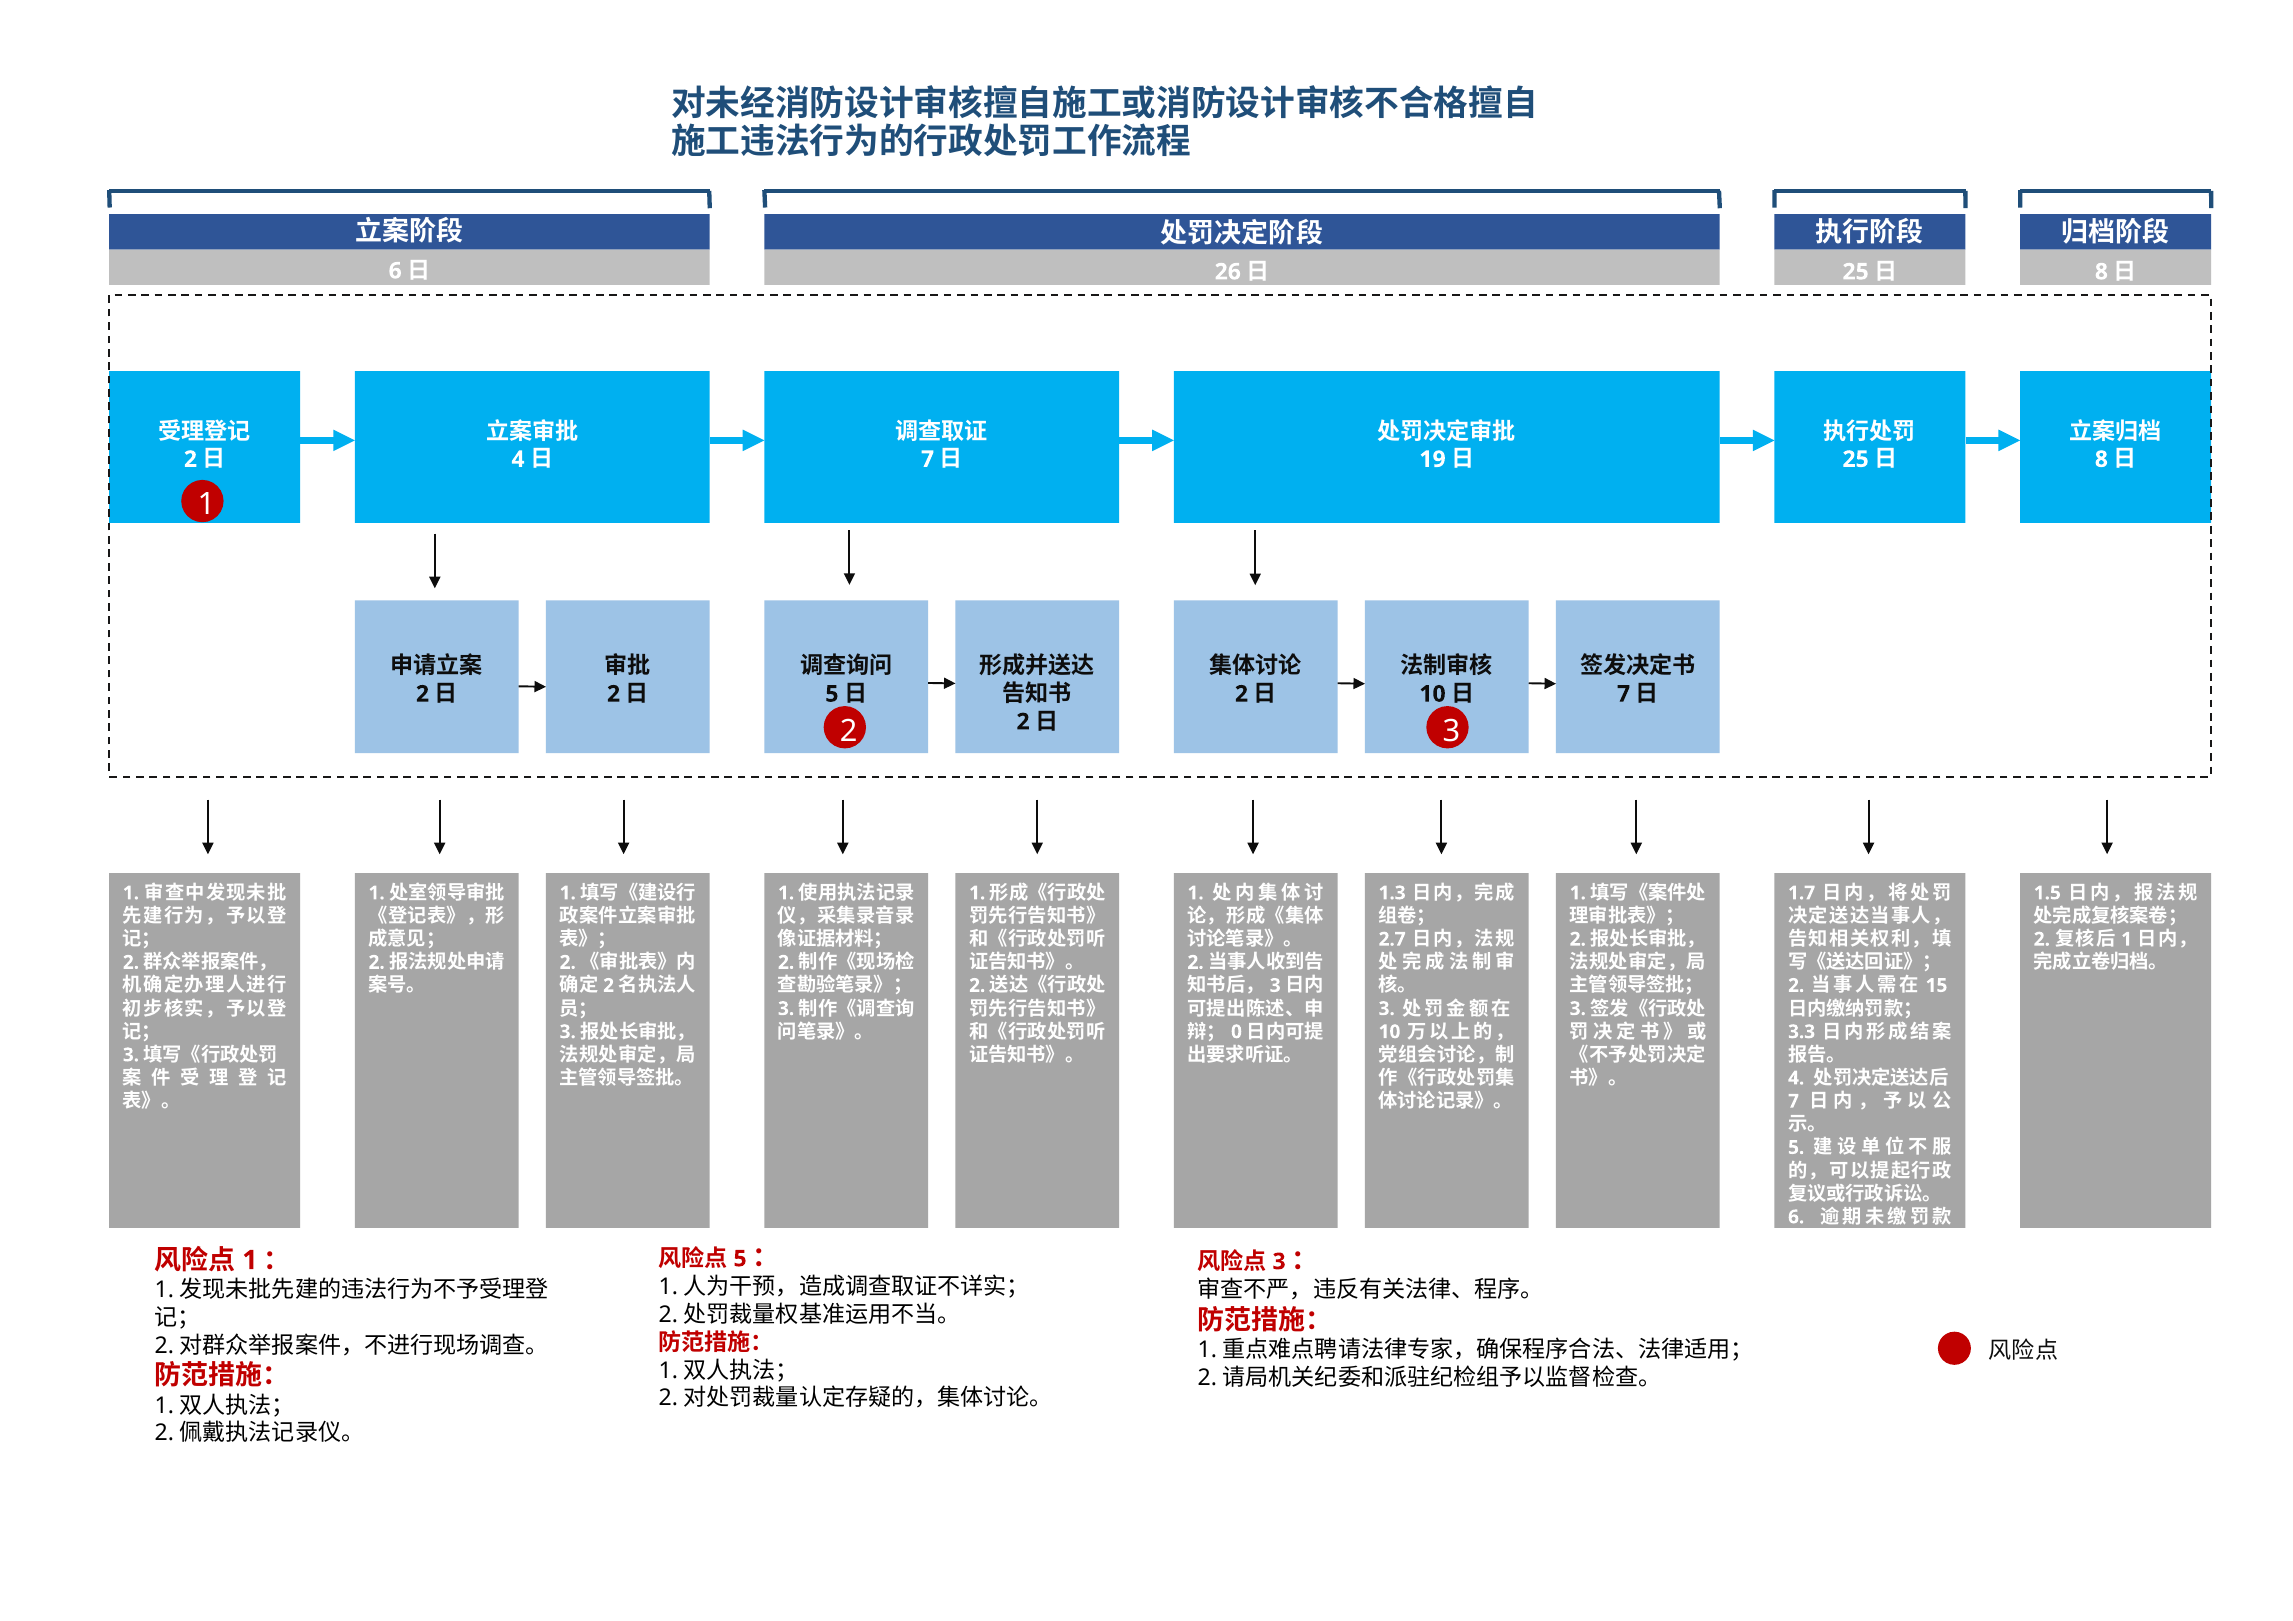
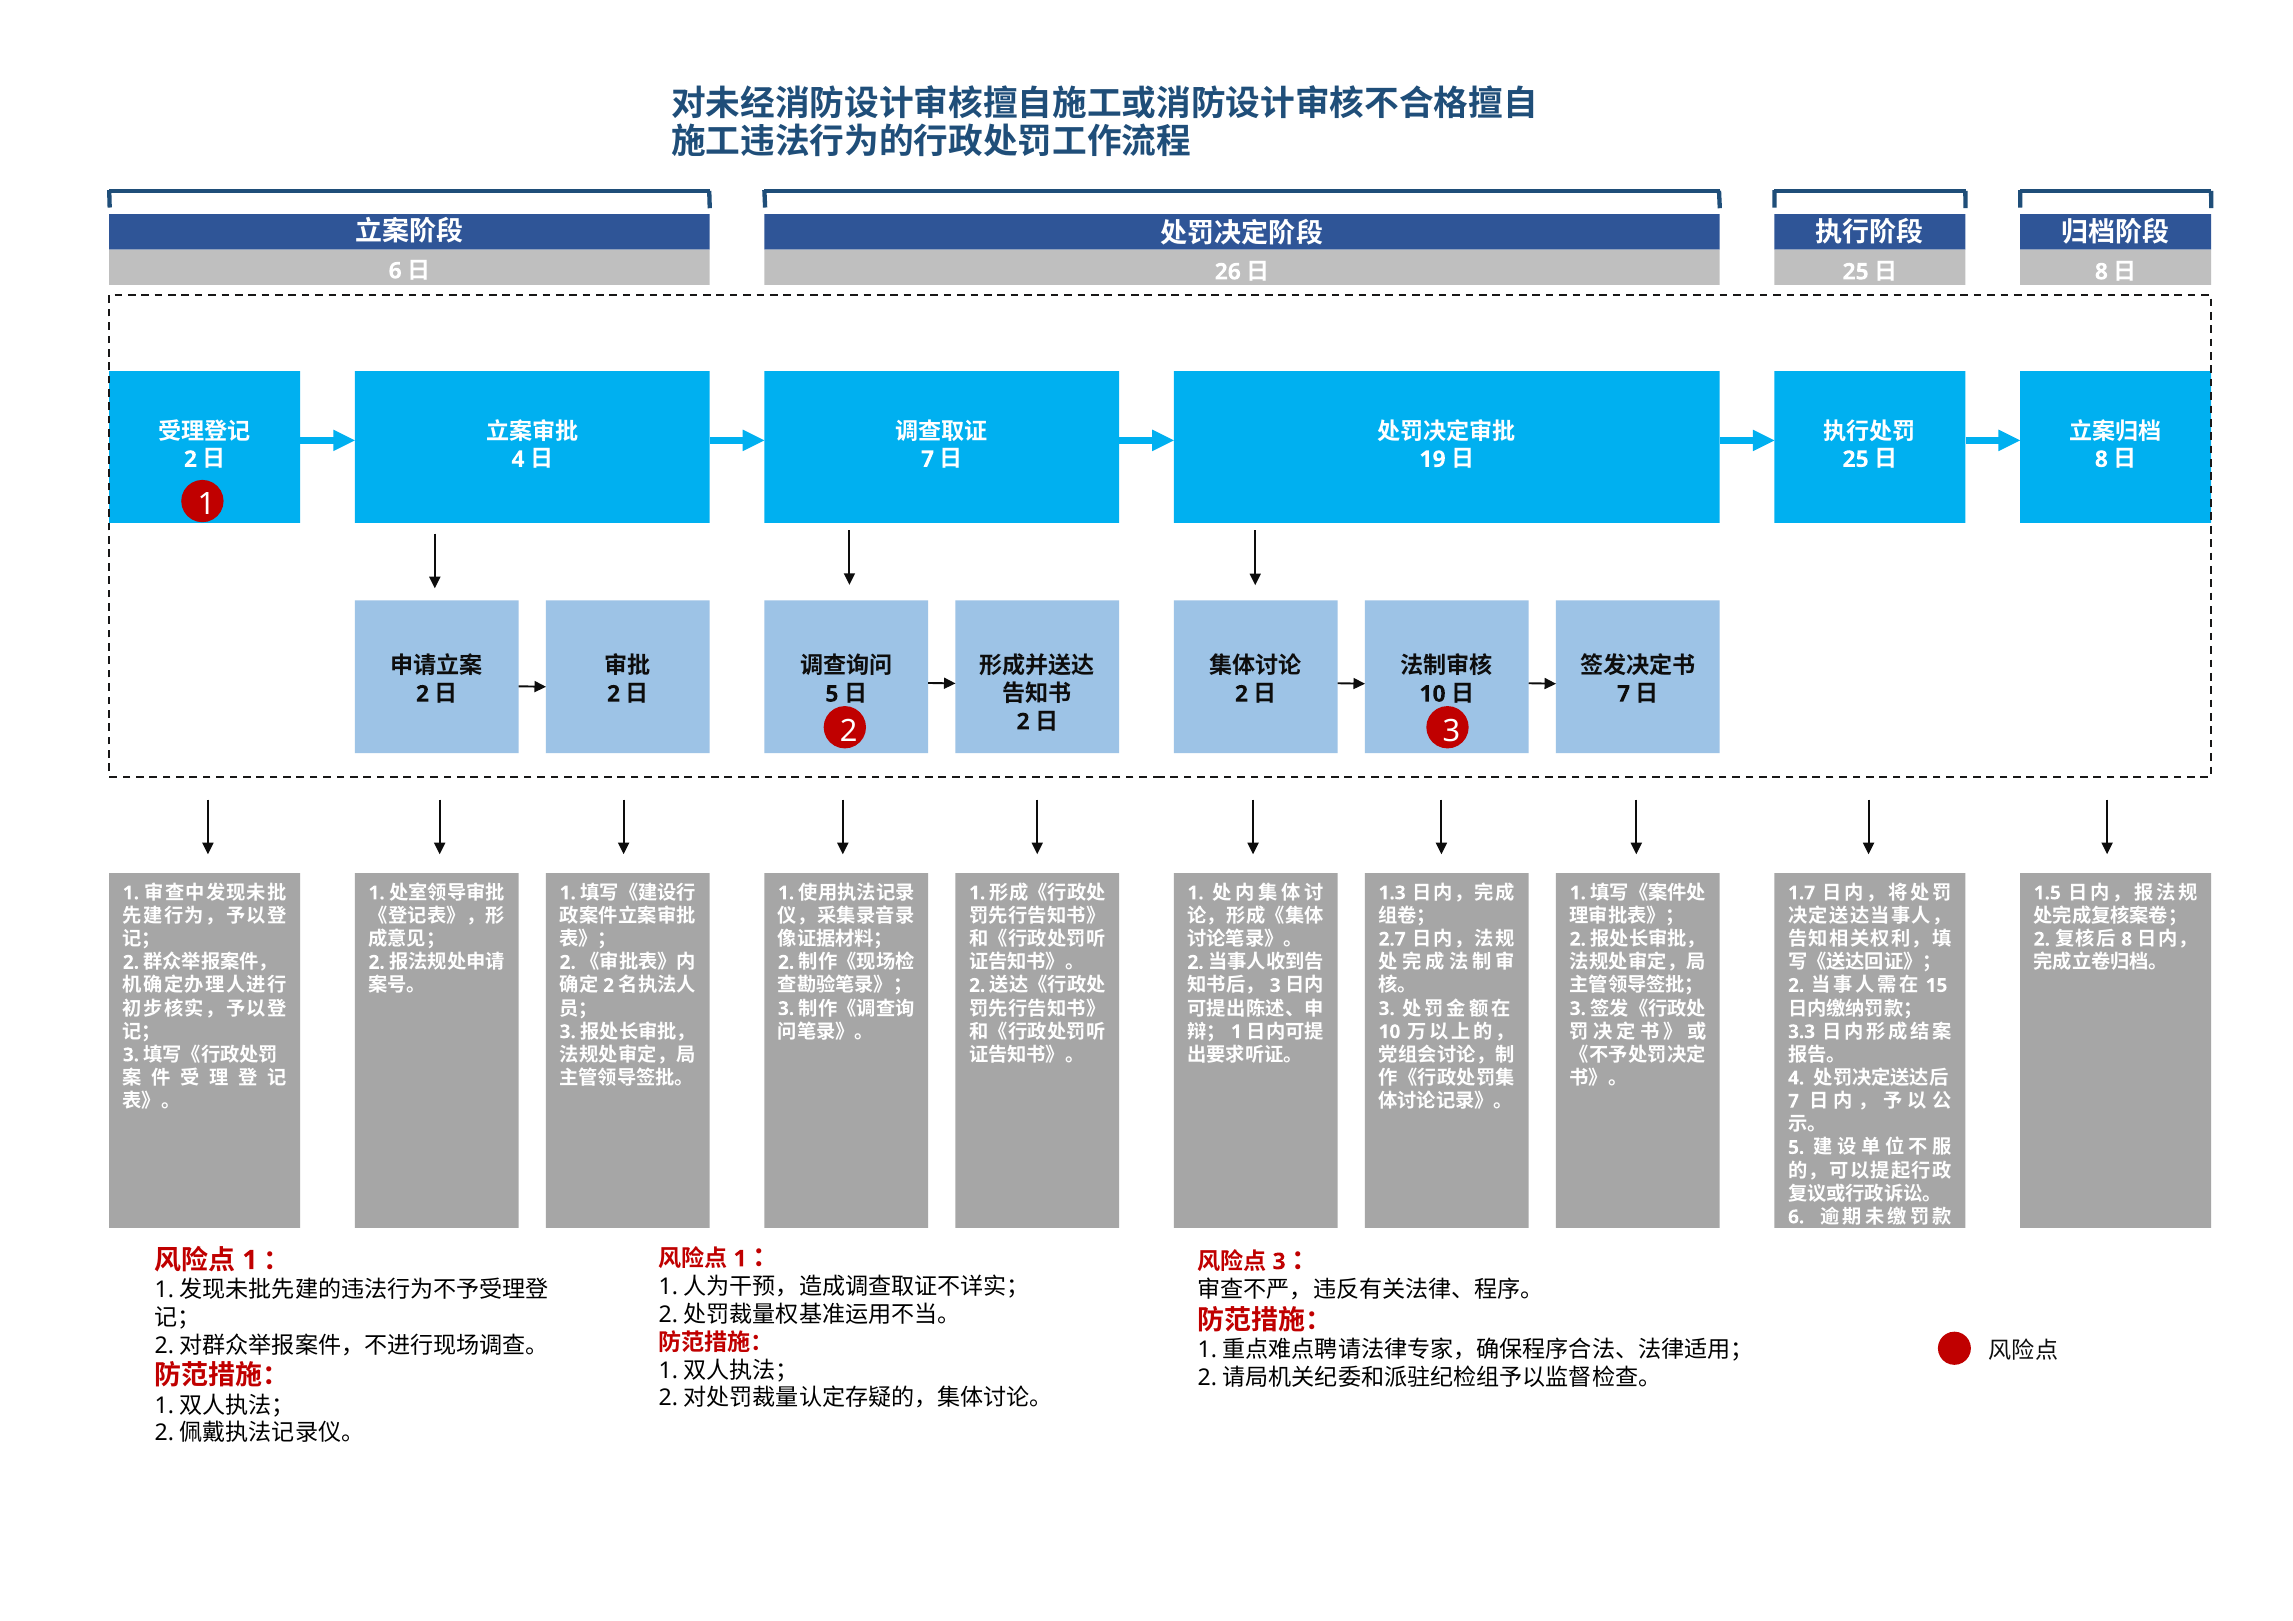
1: 1 -> 8 (2127, 940)
0: 0 -> 1 (1236, 1032)
5: 5 -> 1 (740, 1259)
